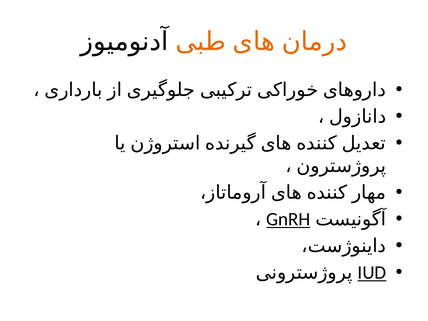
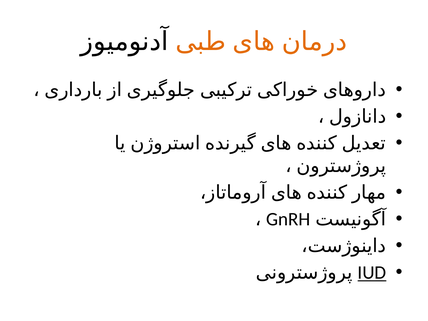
GnRH underline: present -> none (288, 219)
